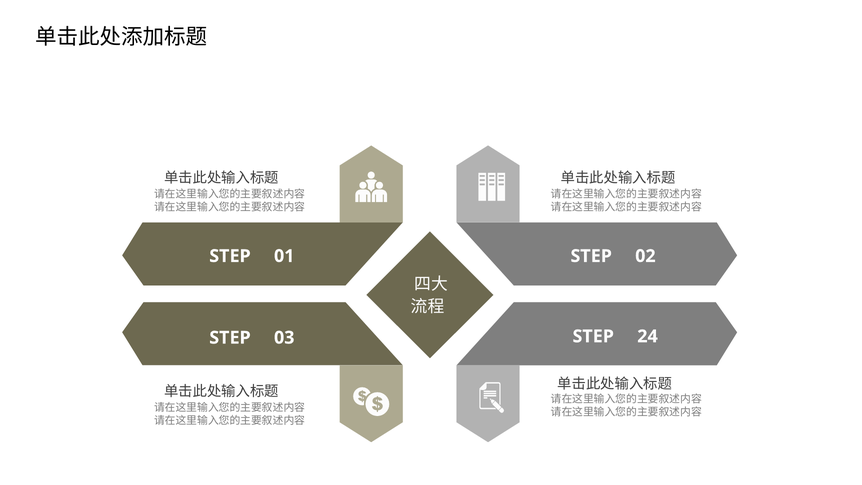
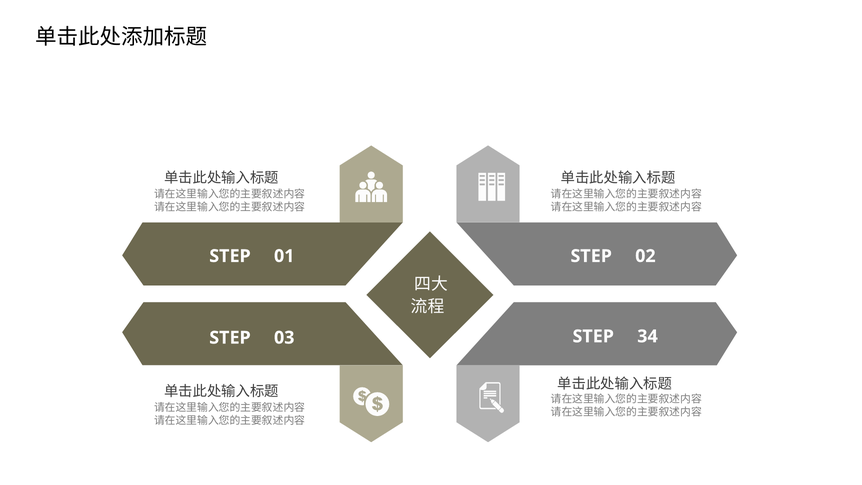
24: 24 -> 34 (647, 336)
